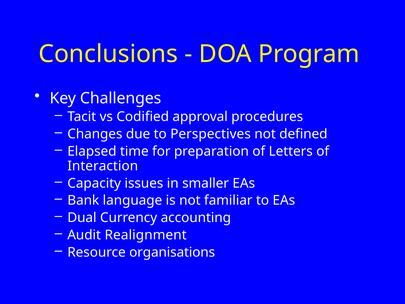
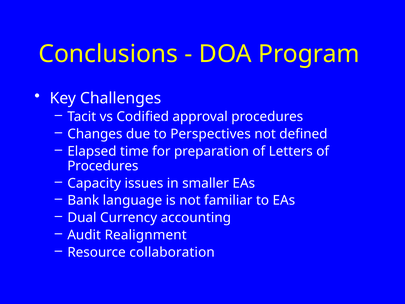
Interaction: Interaction -> Procedures (103, 166)
organisations: organisations -> collaboration (172, 252)
